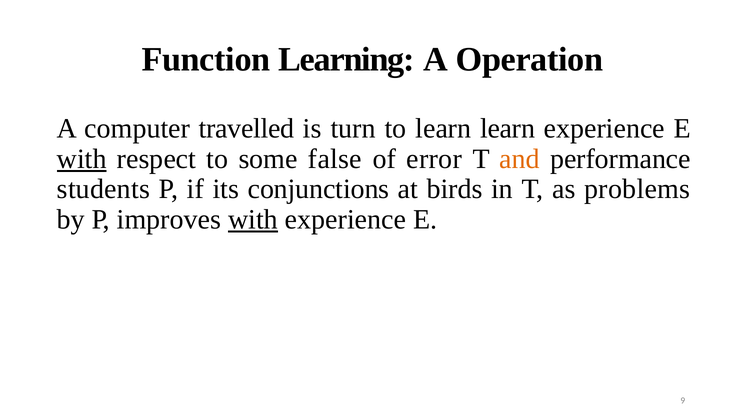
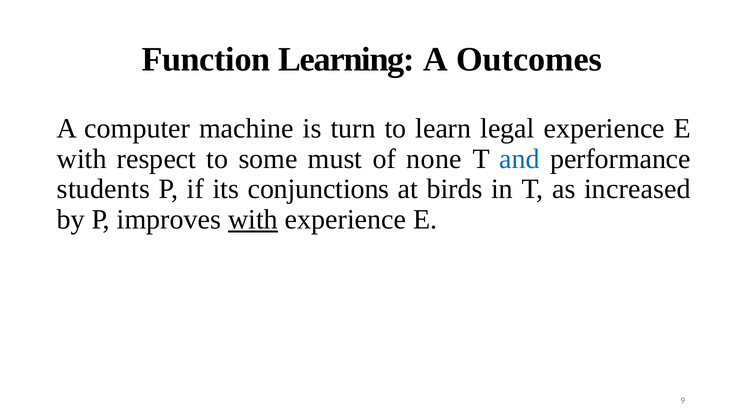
Operation: Operation -> Outcomes (529, 59)
travelled: travelled -> machine (246, 129)
learn learn: learn -> legal (507, 129)
with underline: present -> none (82, 159)
false: false -> must (335, 159)
error: error -> none (434, 159)
and colour: orange -> blue (520, 159)
problems: problems -> increased (637, 189)
